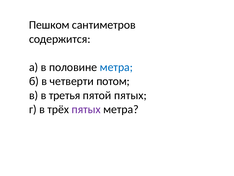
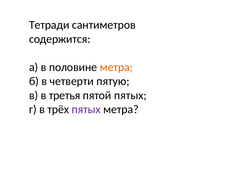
Пешком: Пешком -> Тетради (49, 25)
метра colour: blue -> orange (116, 67)
потом: потом -> пятую (113, 81)
